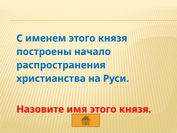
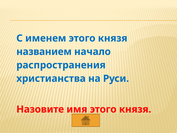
построены: построены -> названием (44, 52)
